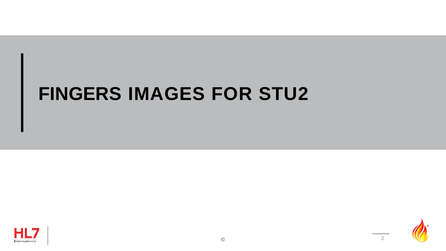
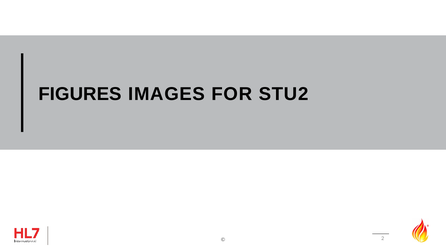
FINGERS: FINGERS -> FIGURES (80, 94)
